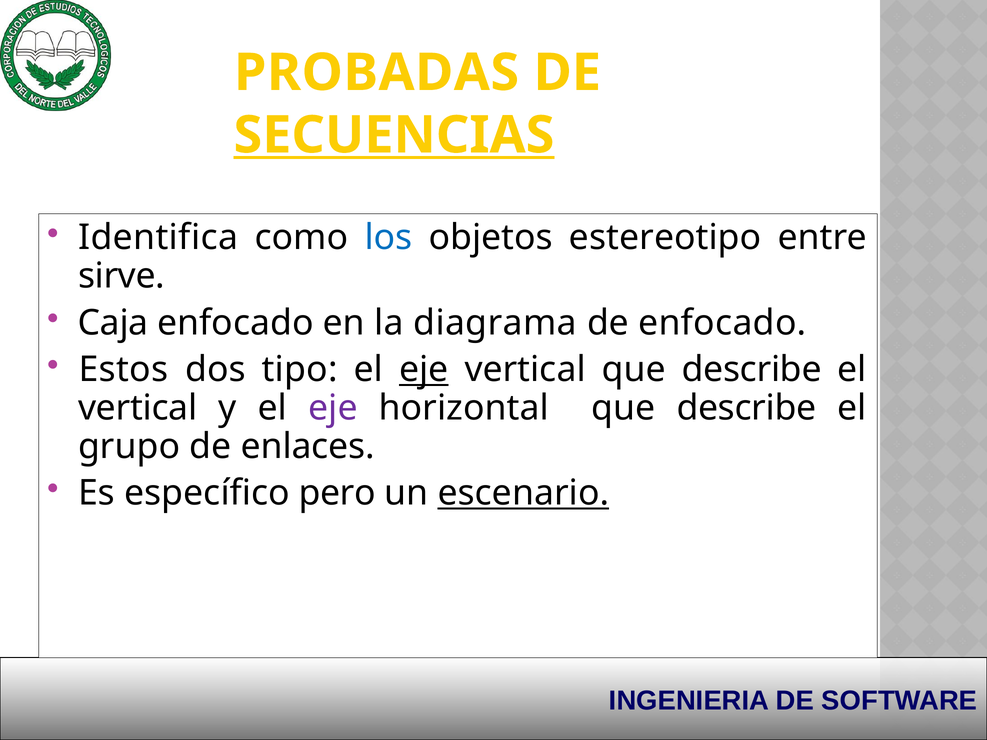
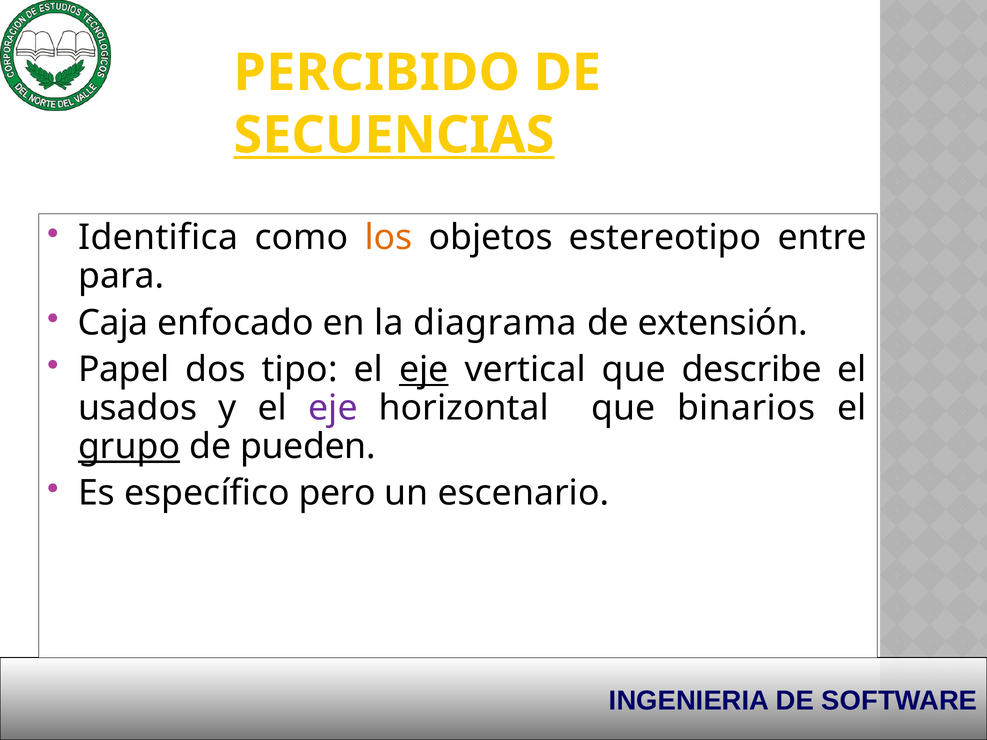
PROBADAS: PROBADAS -> PERCIBIDO (377, 73)
los colour: blue -> orange (388, 238)
sirve: sirve -> para (121, 276)
de enfocado: enfocado -> extensión (723, 323)
Estos: Estos -> Papel (124, 370)
vertical: vertical -> usados (138, 408)
horizontal que describe: describe -> binarios (746, 408)
grupo underline: none -> present (129, 447)
enlaces: enlaces -> pueden (308, 447)
escenario underline: present -> none (523, 493)
